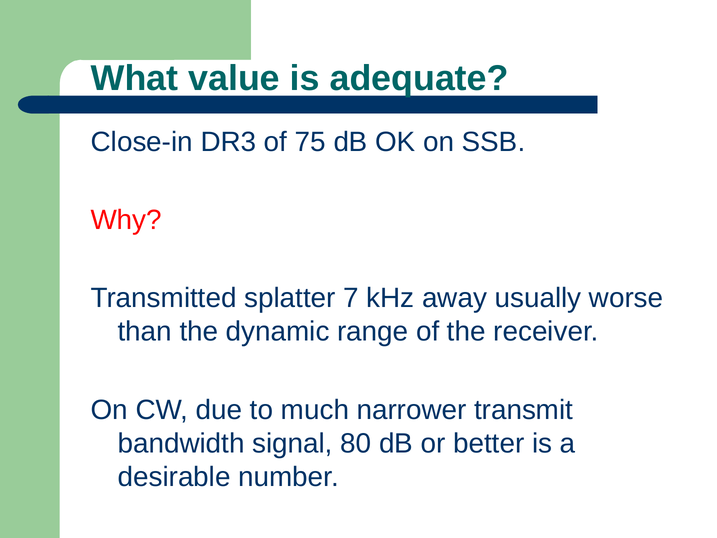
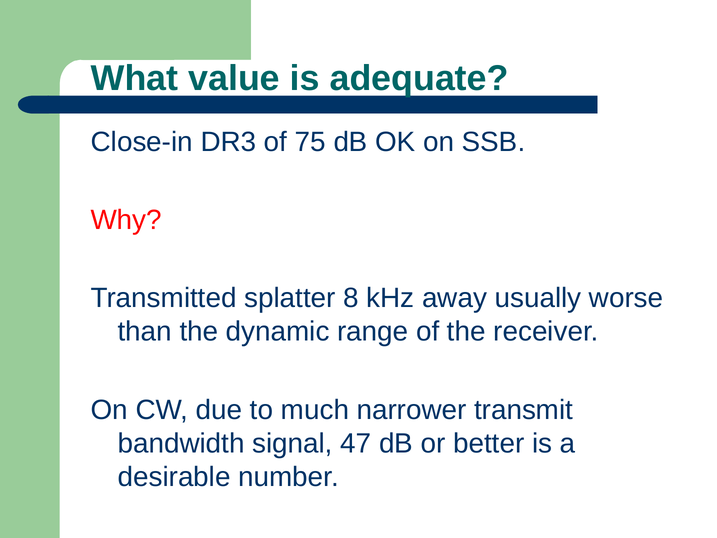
7: 7 -> 8 (351, 298)
80: 80 -> 47 (356, 443)
